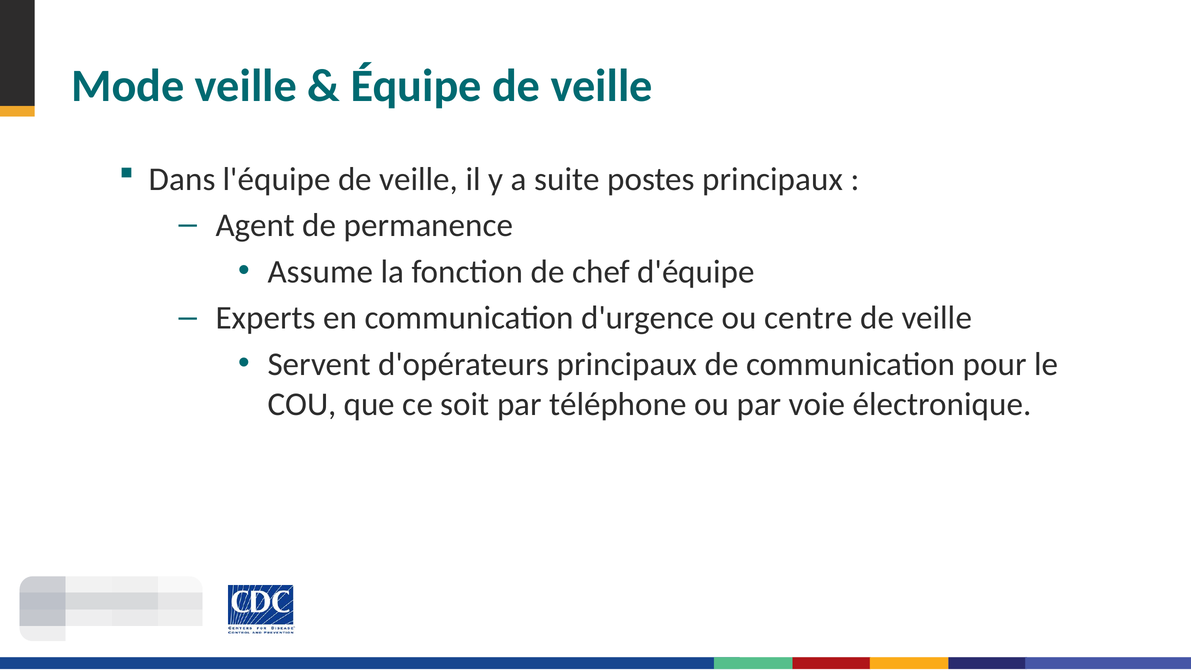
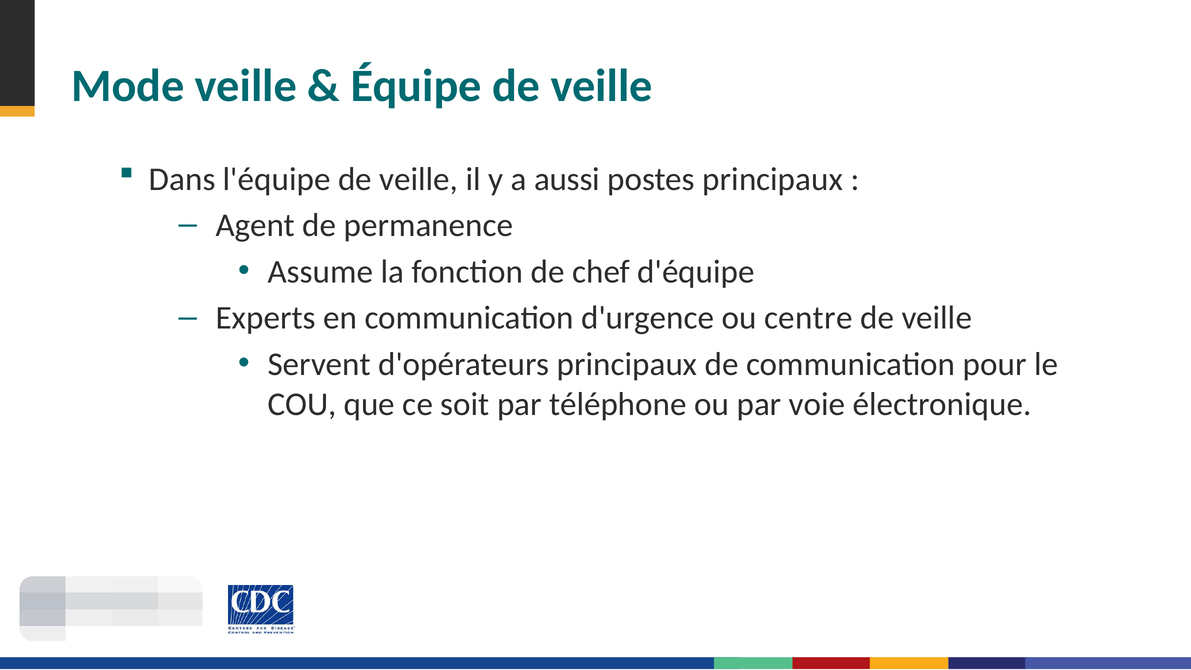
suite: suite -> aussi (567, 179)
